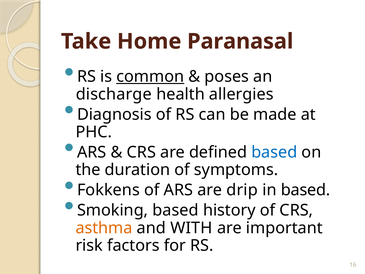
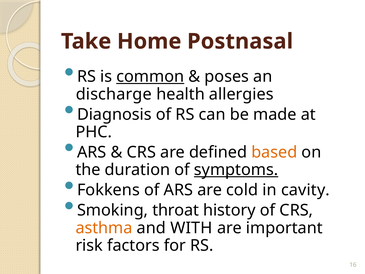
Paranasal: Paranasal -> Postnasal (240, 41)
based colour: blue -> orange (274, 152)
symptoms underline: none -> present (236, 170)
drip: drip -> cold (242, 190)
in based: based -> cavity (305, 190)
Smoking based: based -> throat (176, 210)
